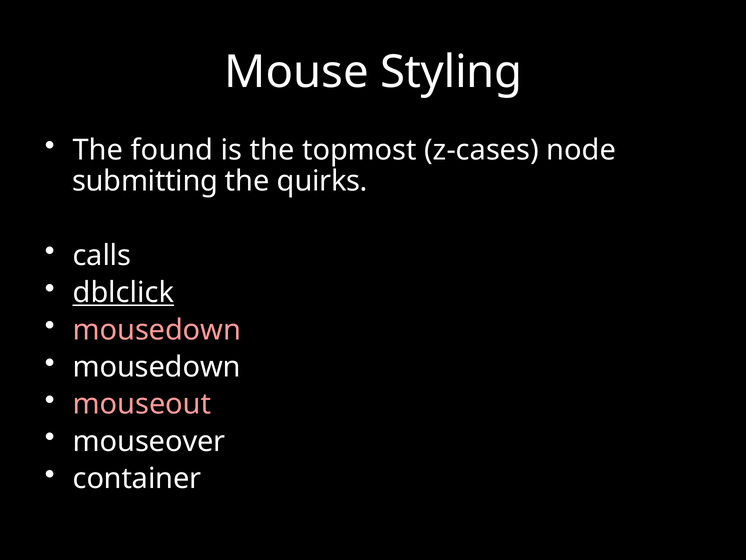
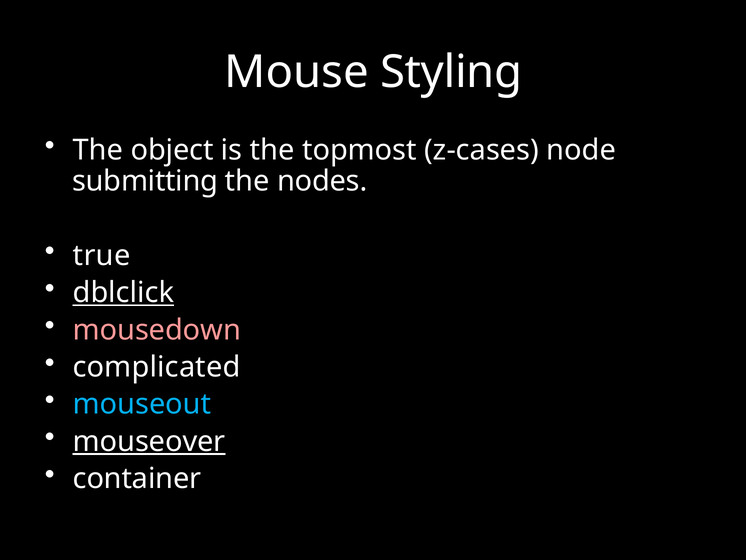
found: found -> object (172, 150)
quirks: quirks -> nodes (322, 181)
calls: calls -> true (102, 255)
mousedown: mousedown -> complicated (157, 367)
mouseout colour: pink -> light blue (142, 404)
mouseover underline: none -> present (149, 441)
